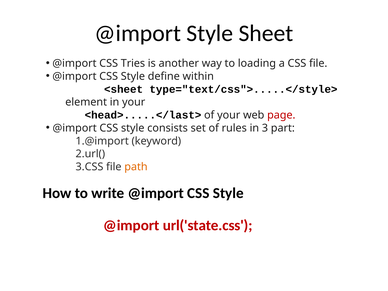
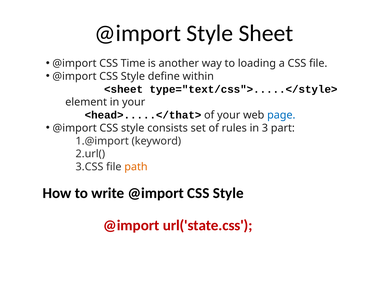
Tries: Tries -> Time (133, 63)
<head>.....</last>: <head>.....</last> -> <head>.....</that> (143, 115)
page colour: red -> blue (281, 115)
